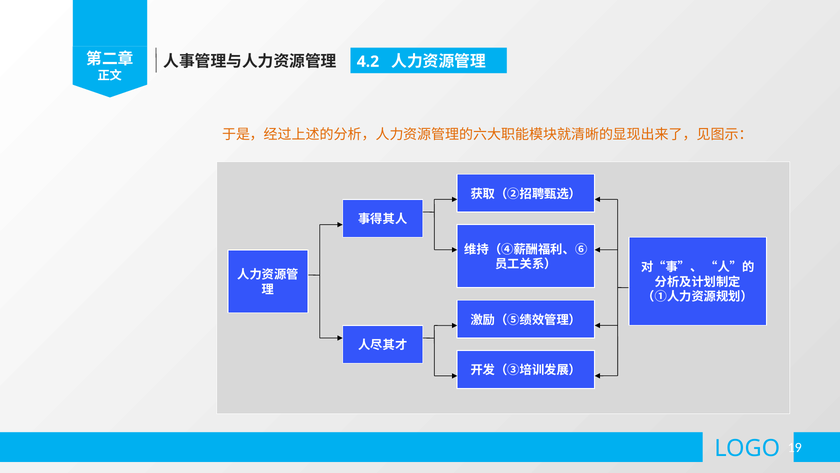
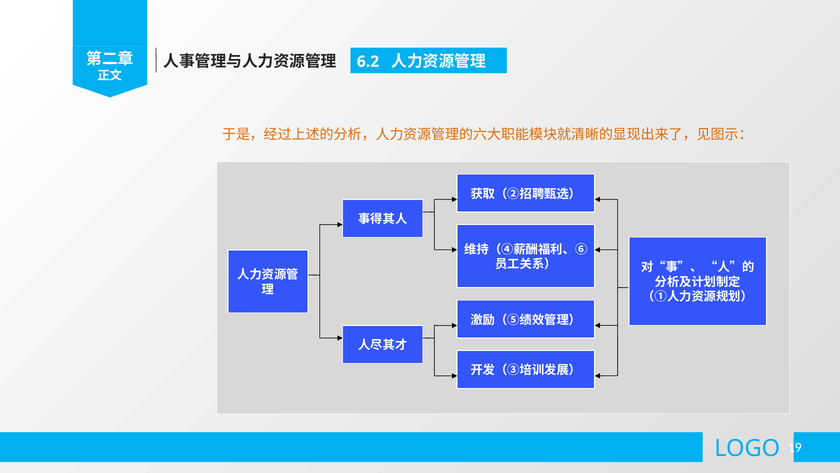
4.2: 4.2 -> 6.2 (368, 62)
